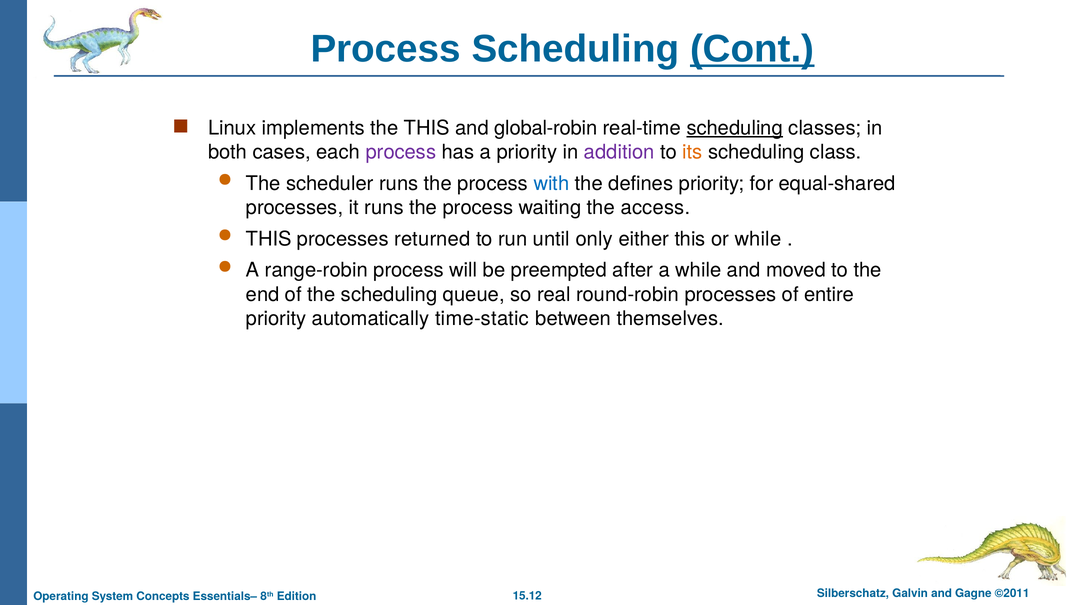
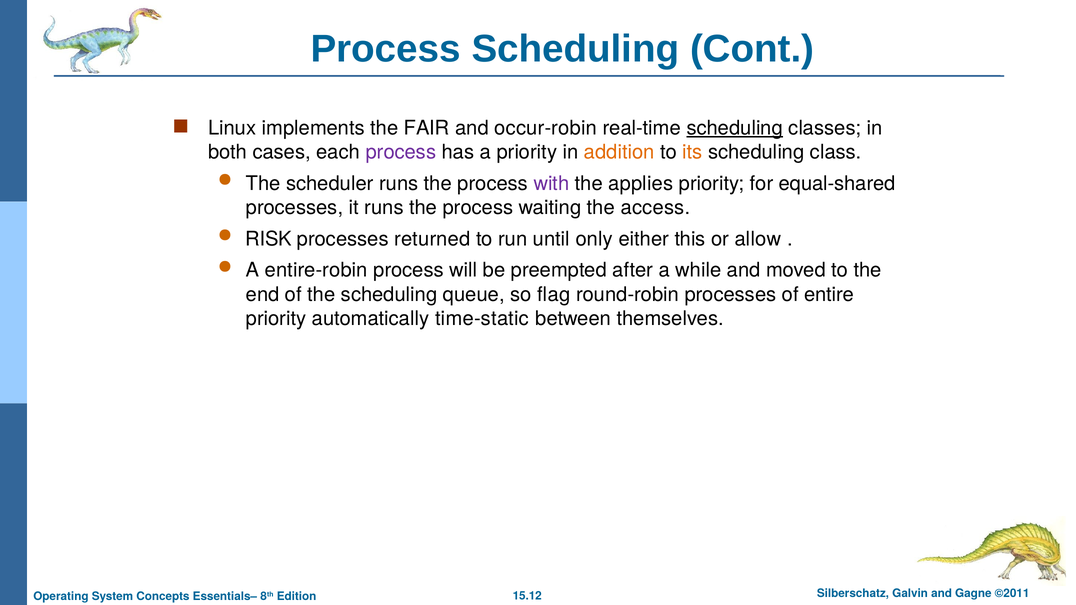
Cont underline: present -> none (752, 49)
the THIS: THIS -> FAIR (427, 128)
global-robin: global-robin -> occur-robin (546, 128)
addition colour: purple -> orange (619, 152)
with colour: blue -> purple (551, 184)
defines: defines -> applies (641, 184)
THIS: THIS -> RISK (269, 239)
or while: while -> allow (758, 239)
range-robin: range-robin -> entire-robin (316, 270)
real: real -> flag (554, 295)
